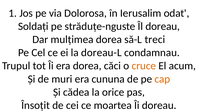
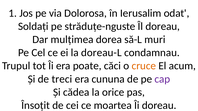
treci: treci -> muri (155, 40)
era dorea: dorea -> poate (87, 66)
muri: muri -> treci (62, 79)
cap colour: orange -> purple (162, 79)
